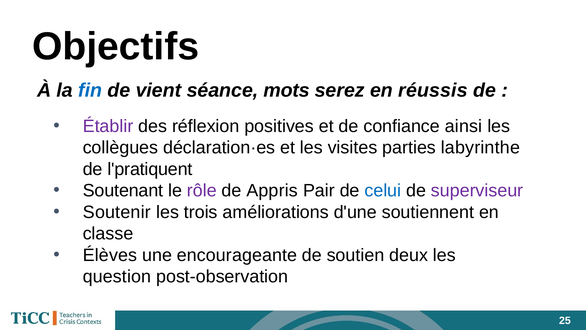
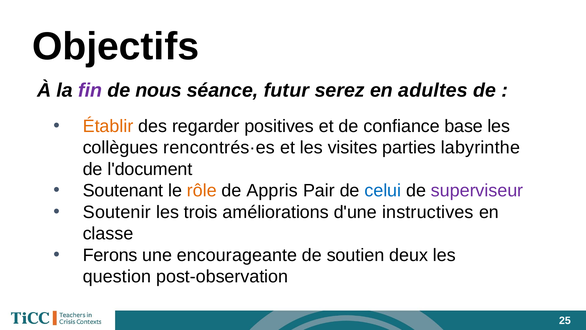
fin colour: blue -> purple (90, 90)
vient: vient -> nous (159, 90)
mots: mots -> futur (286, 90)
réussis: réussis -> adultes (433, 90)
Établir colour: purple -> orange (108, 126)
réflexion: réflexion -> regarder (206, 126)
ainsi: ainsi -> base (464, 126)
déclaration·es: déclaration·es -> rencontrés·es (219, 148)
l'pratiquent: l'pratiquent -> l'document (150, 169)
rôle colour: purple -> orange (202, 190)
soutiennent: soutiennent -> instructives (428, 212)
Élèves: Élèves -> Ferons (110, 255)
